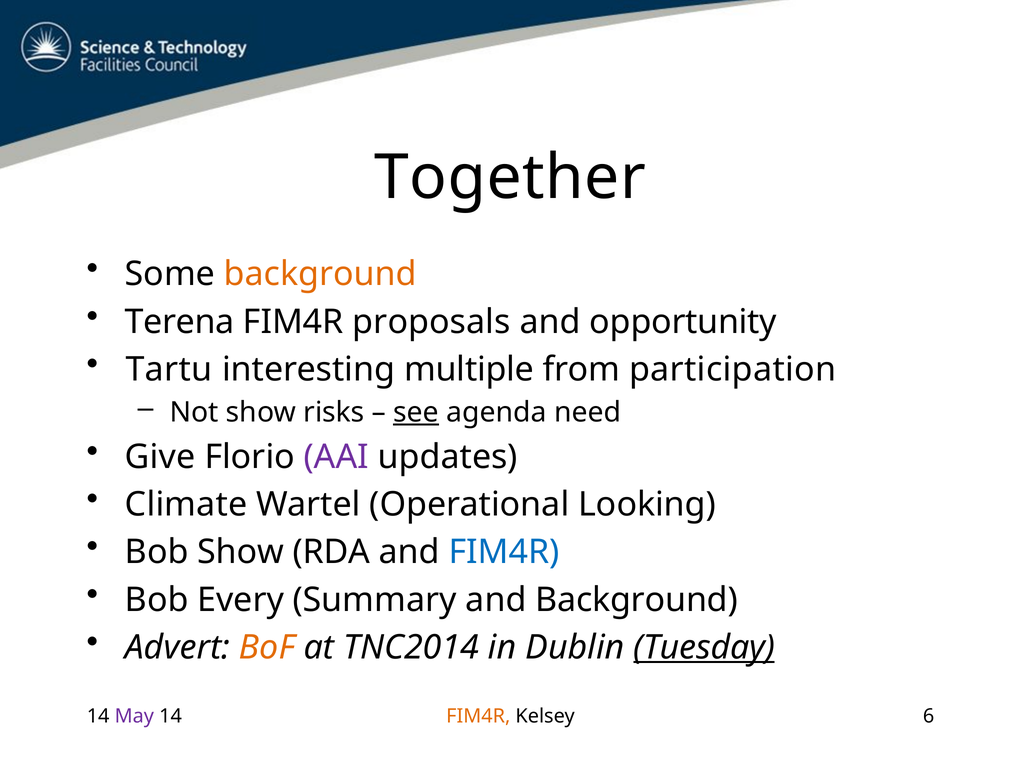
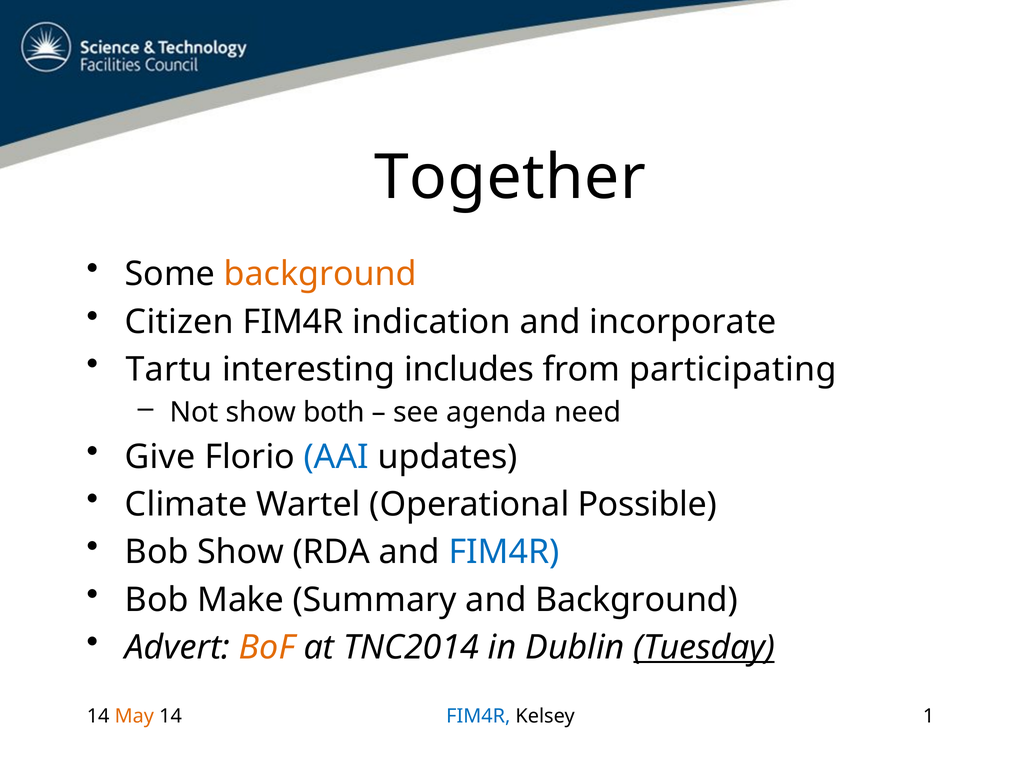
Terena: Terena -> Citizen (179, 322)
proposals: proposals -> indication (432, 322)
opportunity: opportunity -> incorporate (683, 322)
multiple: multiple -> includes (469, 369)
participation: participation -> participating (733, 369)
risks: risks -> both (334, 412)
see underline: present -> none (416, 412)
AAI colour: purple -> blue (336, 457)
Looking: Looking -> Possible (647, 504)
Every: Every -> Make (241, 600)
May colour: purple -> orange (134, 716)
FIM4R colour: orange -> blue (478, 716)
6: 6 -> 1 (929, 716)
